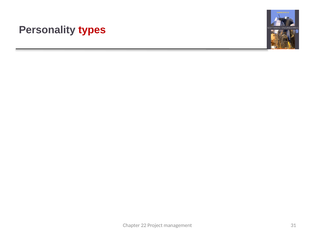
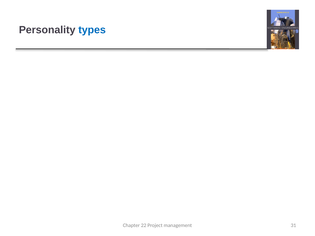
types colour: red -> blue (92, 30)
